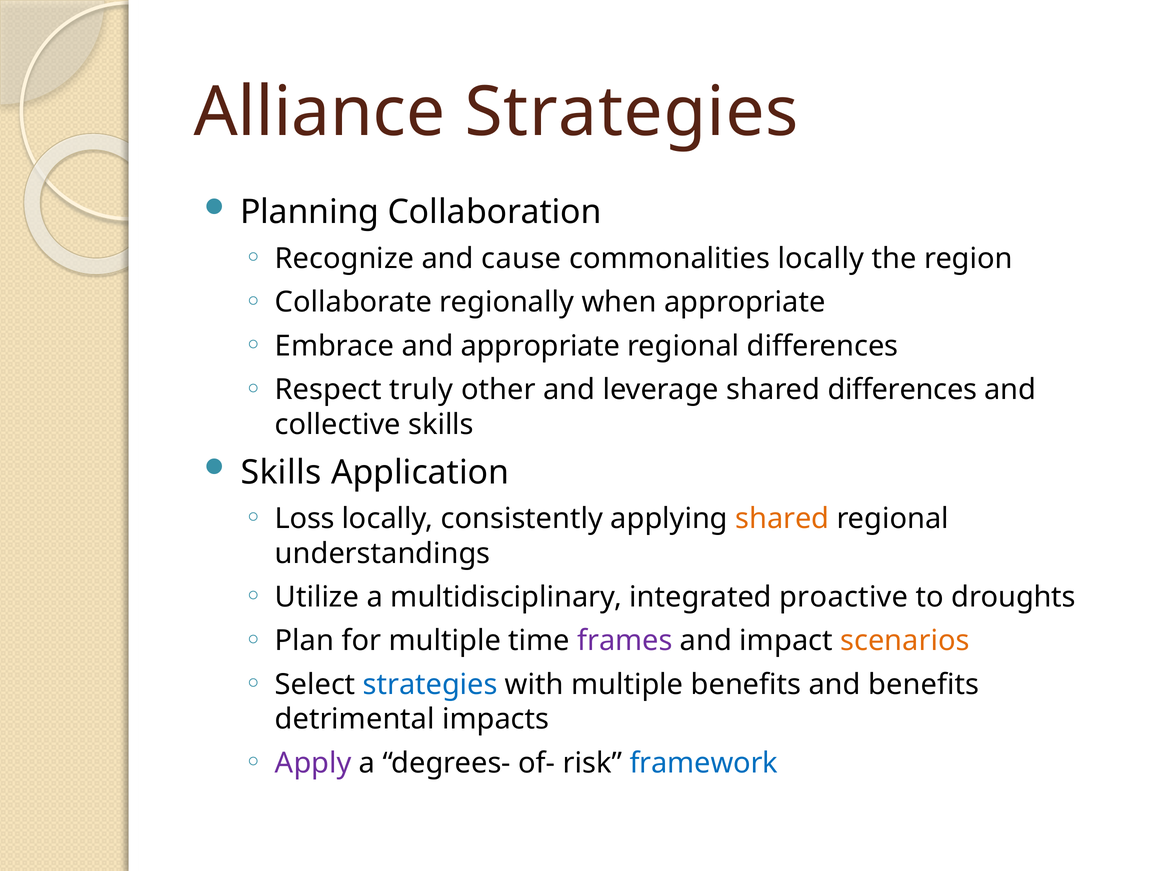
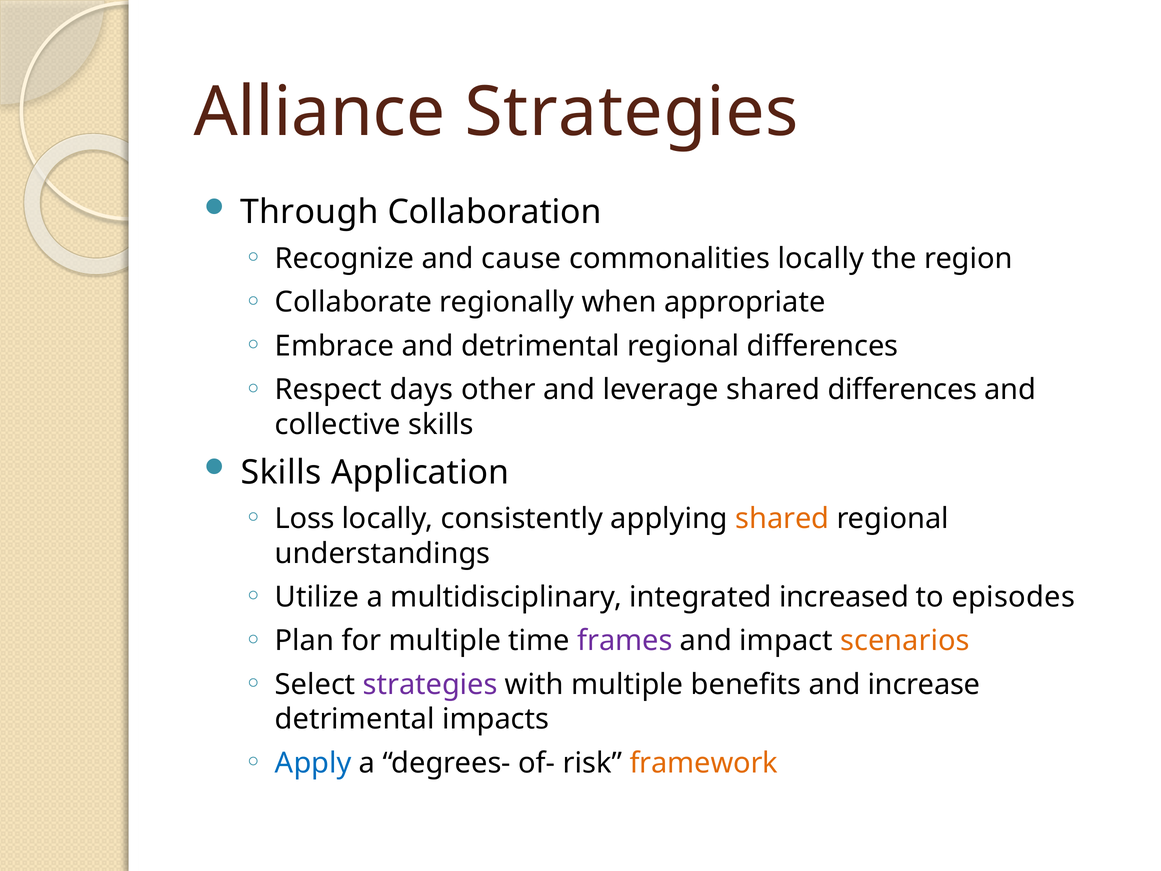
Planning: Planning -> Through (309, 212)
and appropriate: appropriate -> detrimental (540, 346)
truly: truly -> days (421, 390)
proactive: proactive -> increased (844, 597)
droughts: droughts -> episodes (1013, 597)
strategies colour: blue -> purple (430, 684)
and benefits: benefits -> increase (924, 684)
Apply colour: purple -> blue (313, 763)
framework colour: blue -> orange (704, 763)
